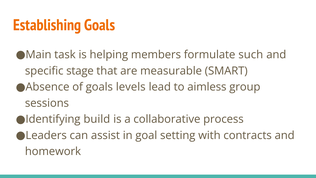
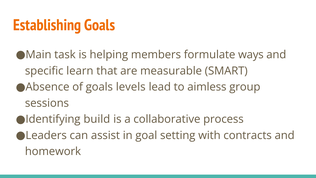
such: such -> ways (251, 55)
stage: stage -> learn (80, 71)
